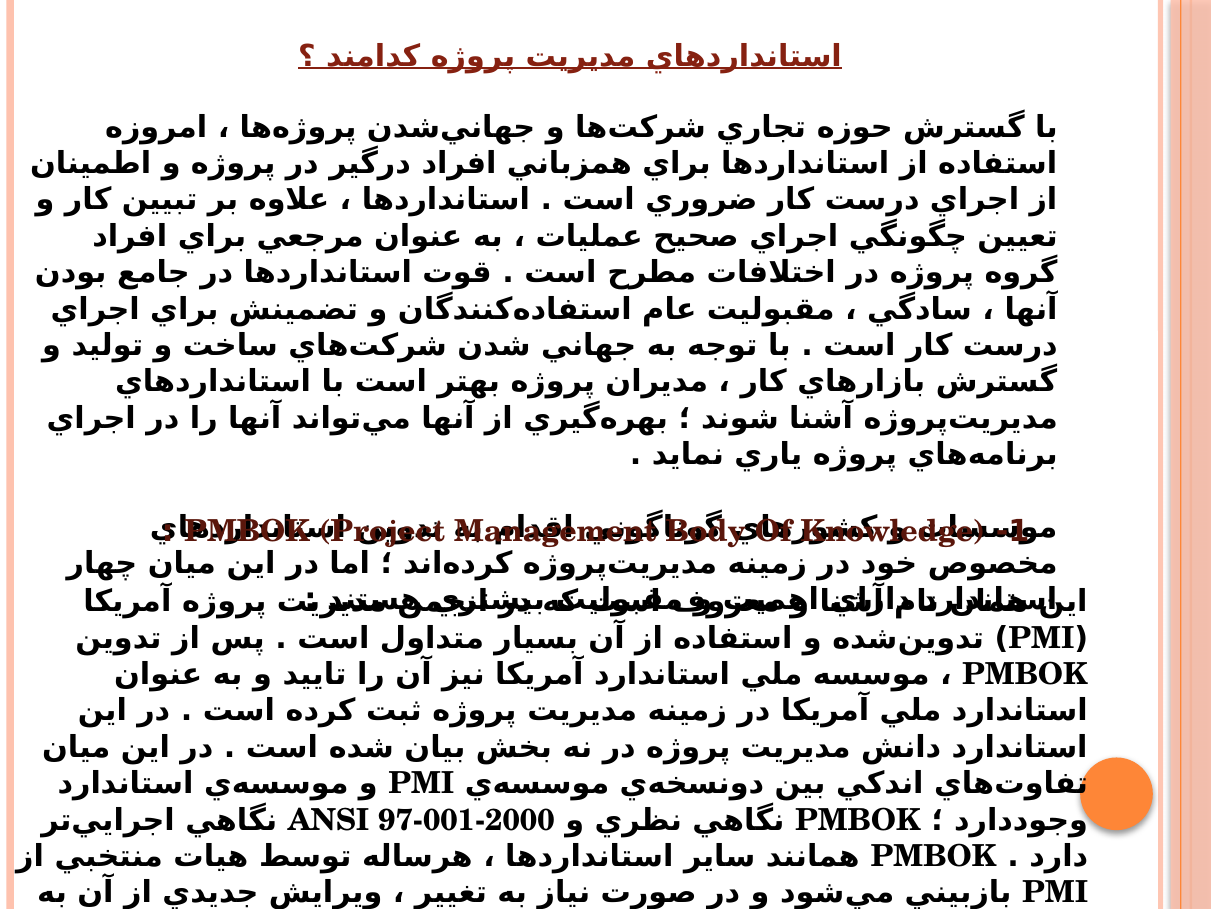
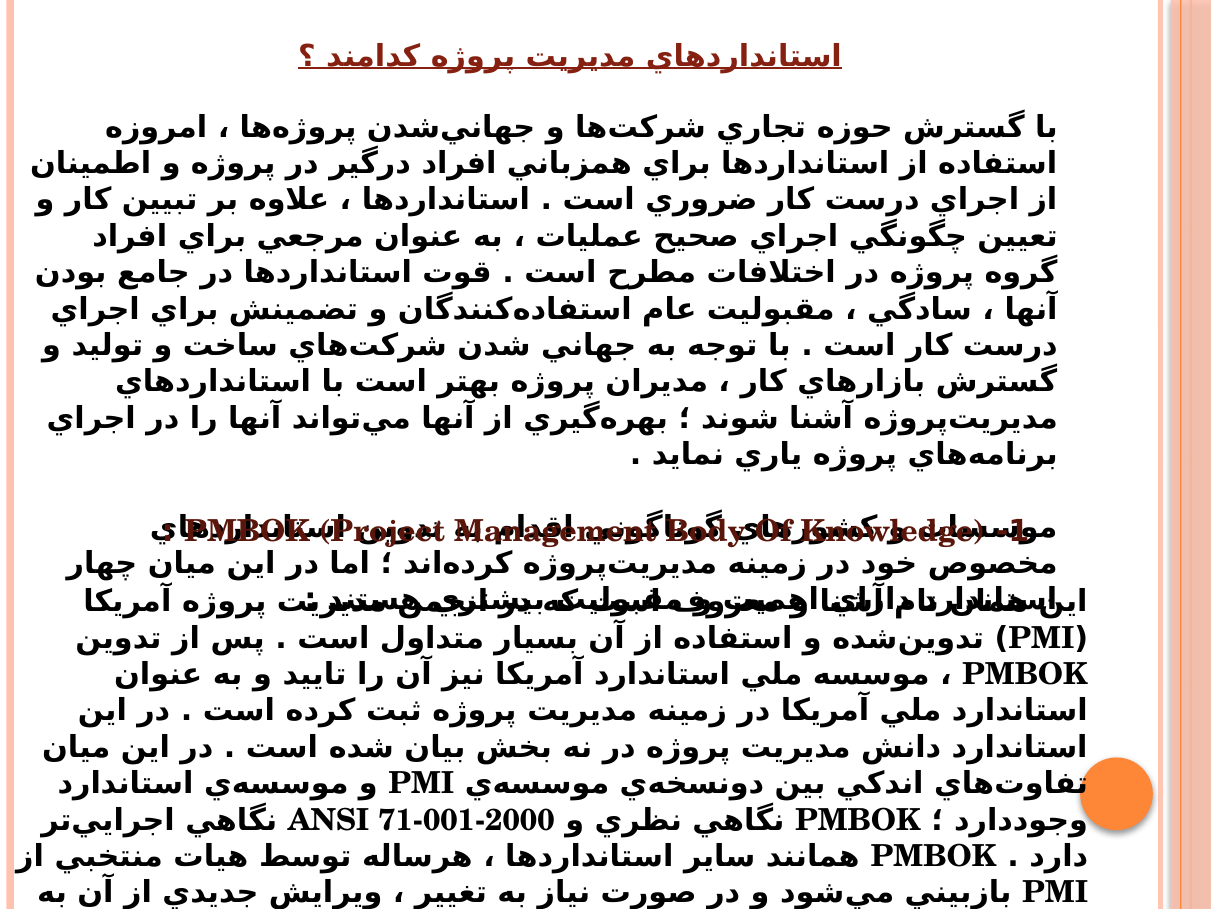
97-001-2000: 97-001-2000 -> 71-001-2000 (466, 819)
